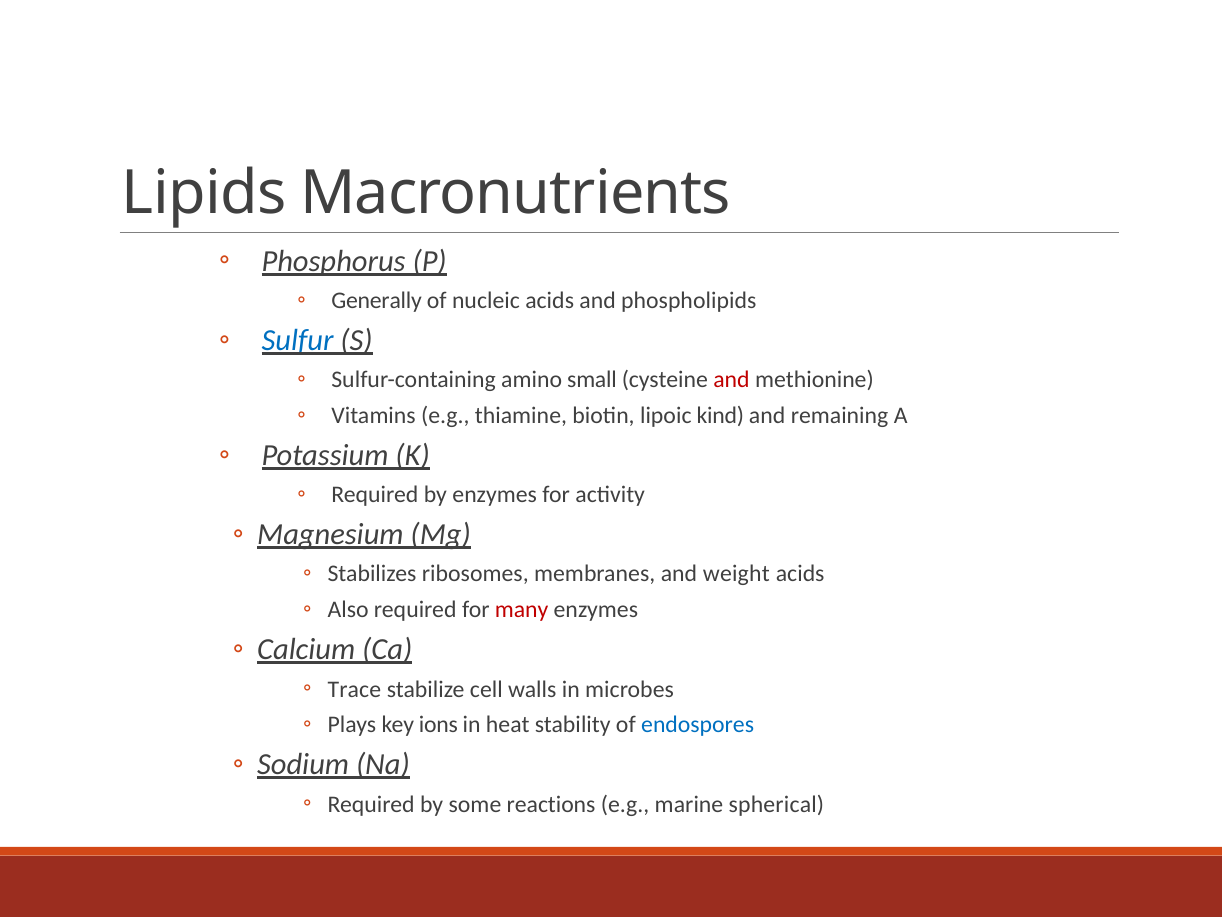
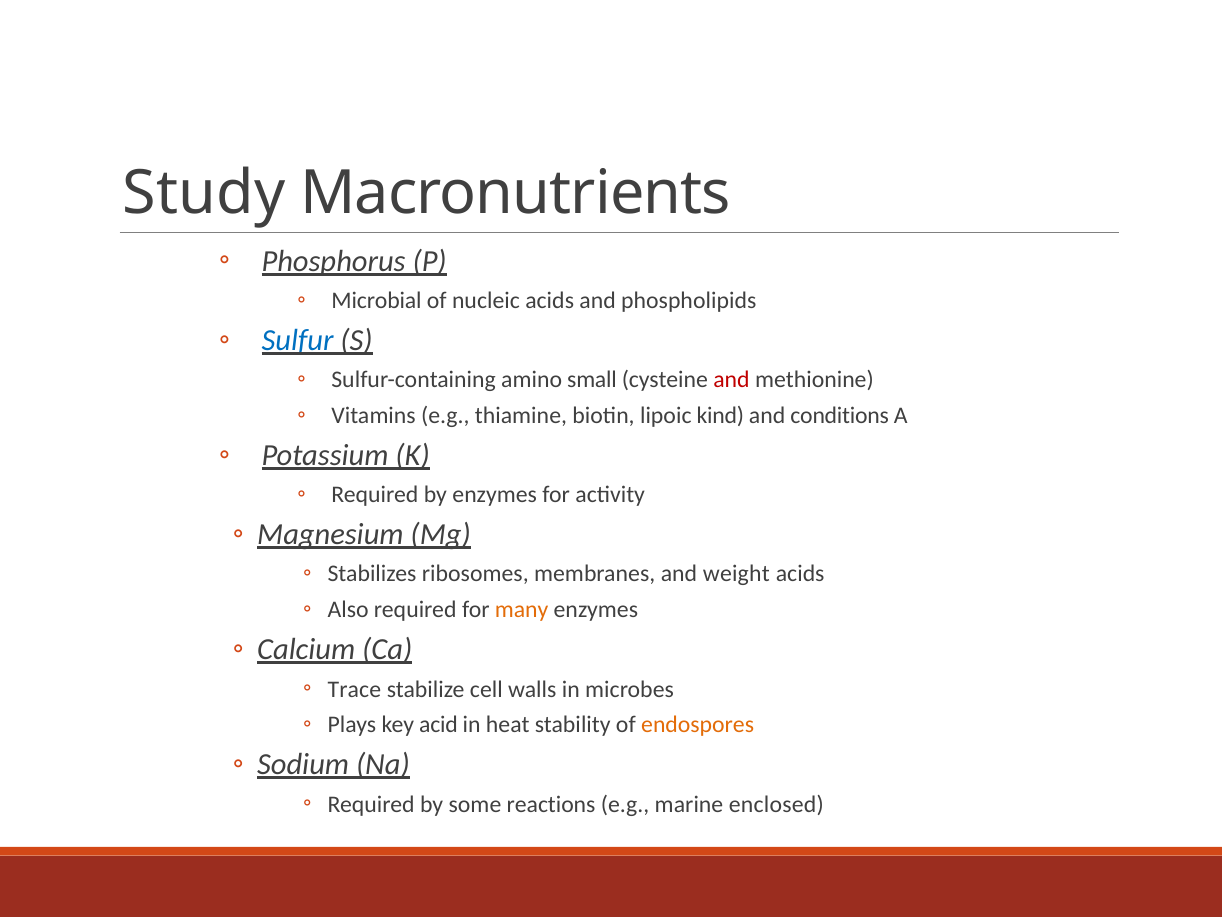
Lipids: Lipids -> Study (204, 193)
Generally: Generally -> Microbial (377, 301)
remaining: remaining -> conditions (840, 416)
many colour: red -> orange (522, 610)
ions: ions -> acid (438, 725)
endospores colour: blue -> orange (698, 725)
spherical: spherical -> enclosed (776, 804)
